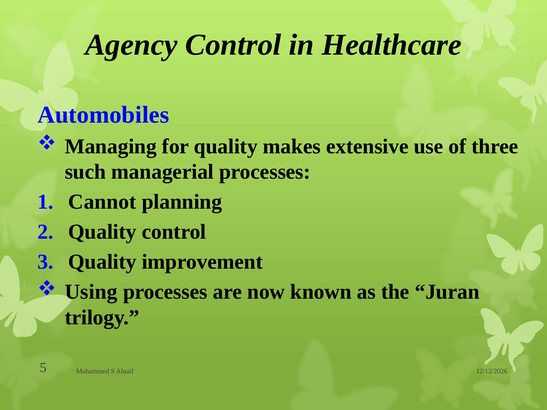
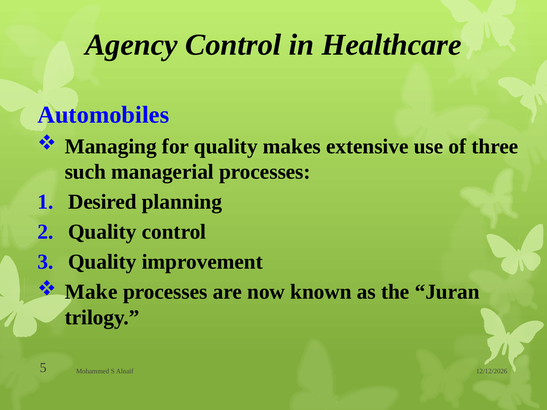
Cannot: Cannot -> Desired (102, 202)
Using: Using -> Make (91, 292)
